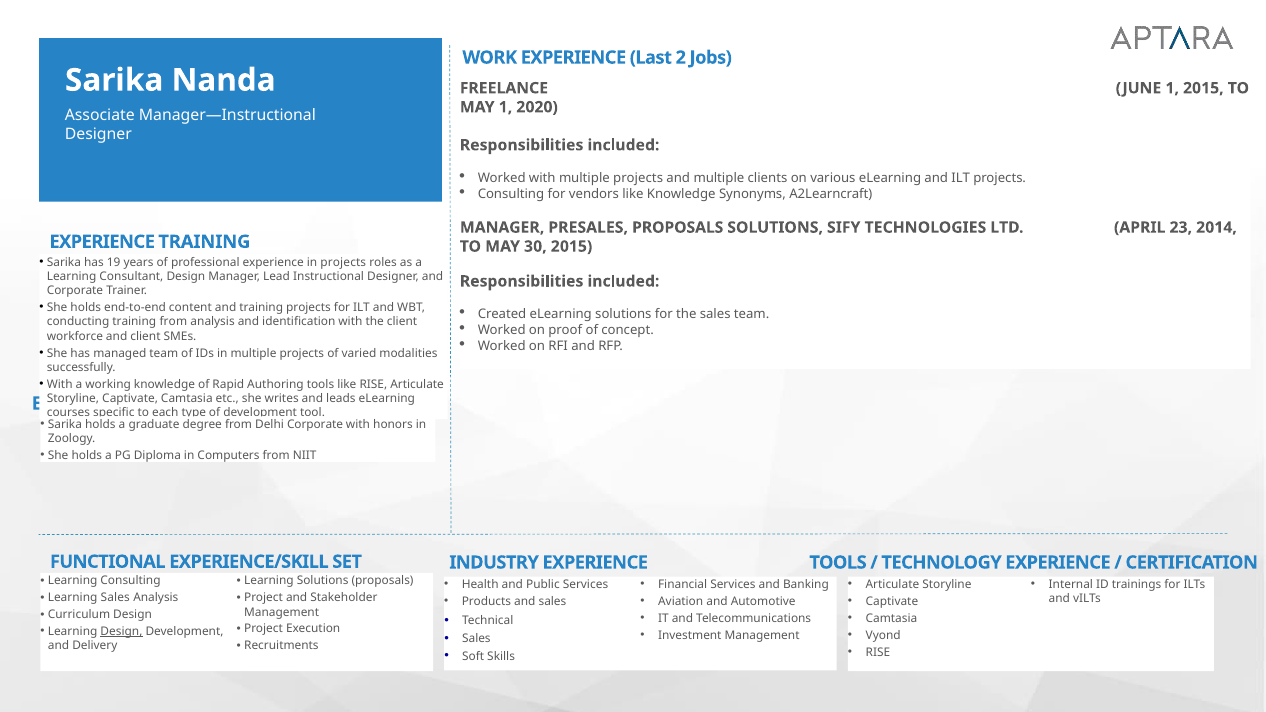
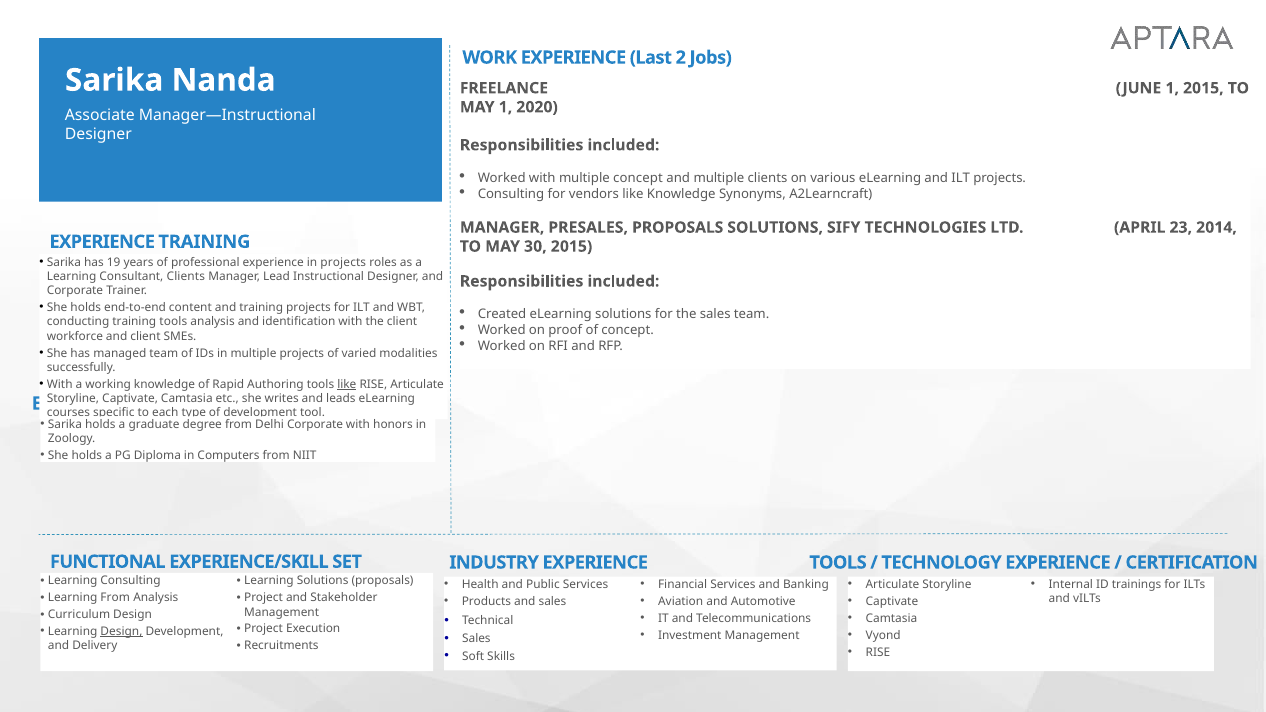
with multiple projects: projects -> concept (638, 178)
Consultant Design: Design -> Clients (186, 277)
training from: from -> tools (173, 322)
like underline: none -> present (347, 384)
Learning Sales: Sales -> From (115, 598)
